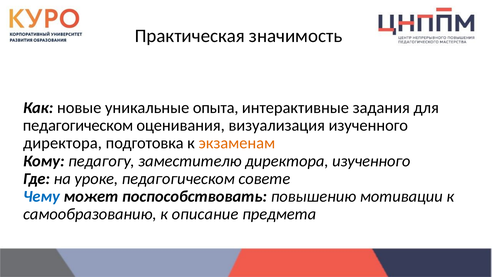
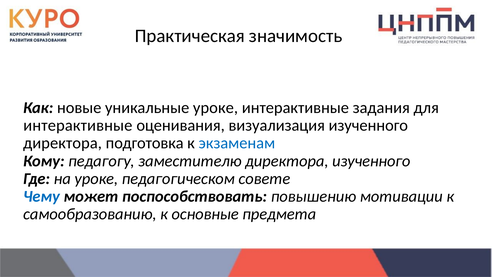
уникальные опыта: опыта -> уроке (216, 108)
педагогическом: педагогическом -> интерактивные (78, 125)
экзаменам colour: orange -> blue (237, 143)
описание: описание -> основные (205, 214)
